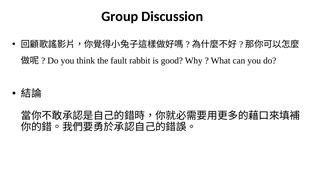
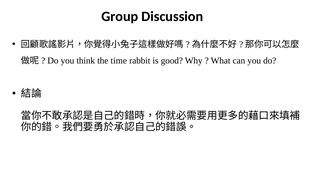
fault: fault -> time (119, 61)
